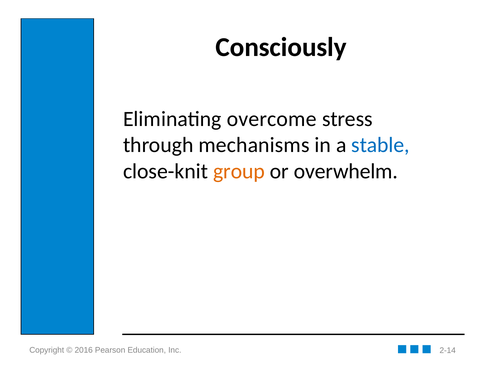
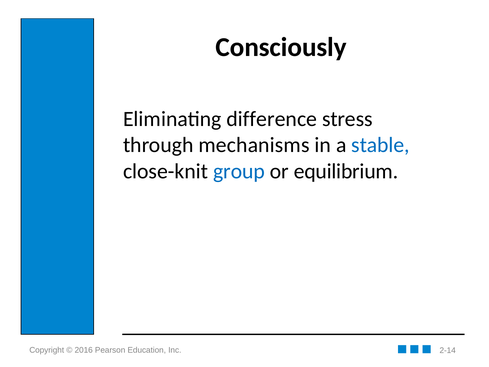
overcome: overcome -> difference (272, 119)
group colour: orange -> blue (239, 171)
overwhelm: overwhelm -> equilibrium (346, 171)
